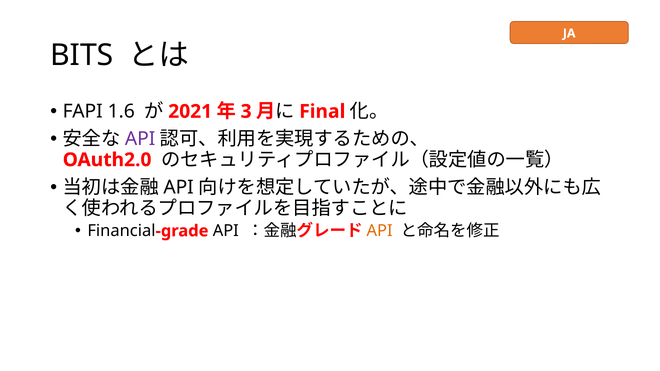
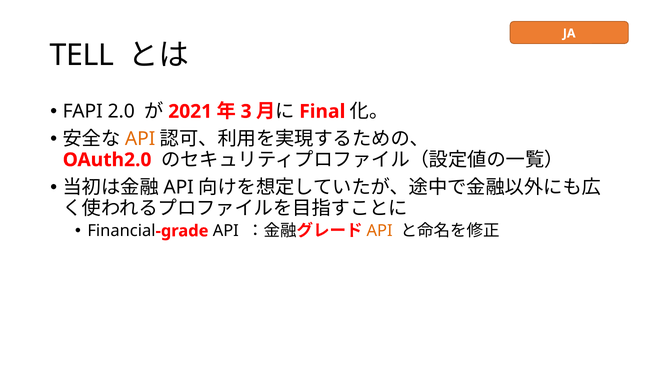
BITS: BITS -> TELL (82, 55)
1.6: 1.6 -> 2.0 (121, 112)
API colour: purple -> orange (140, 139)
